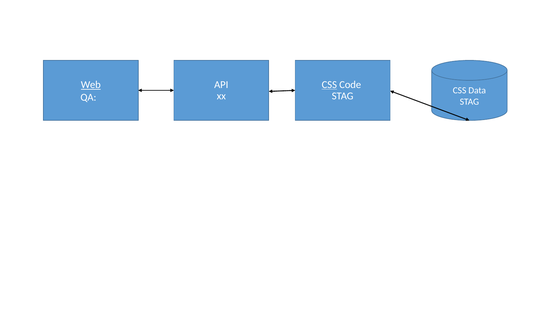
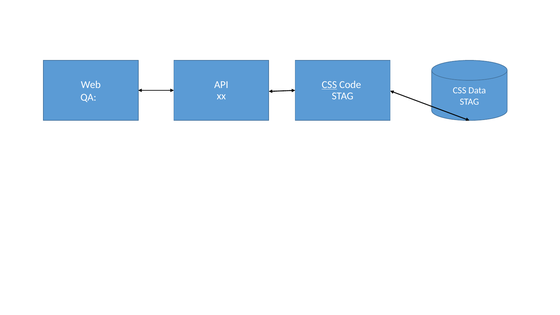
Web underline: present -> none (91, 85)
